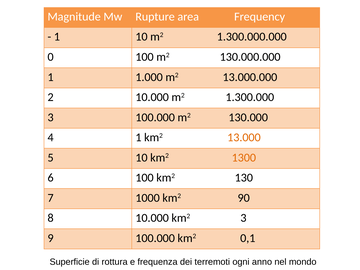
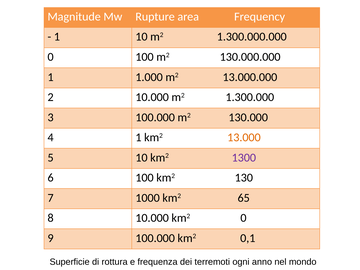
1300 colour: orange -> purple (244, 158)
90: 90 -> 65 (244, 198)
km2 3: 3 -> 0 (243, 218)
